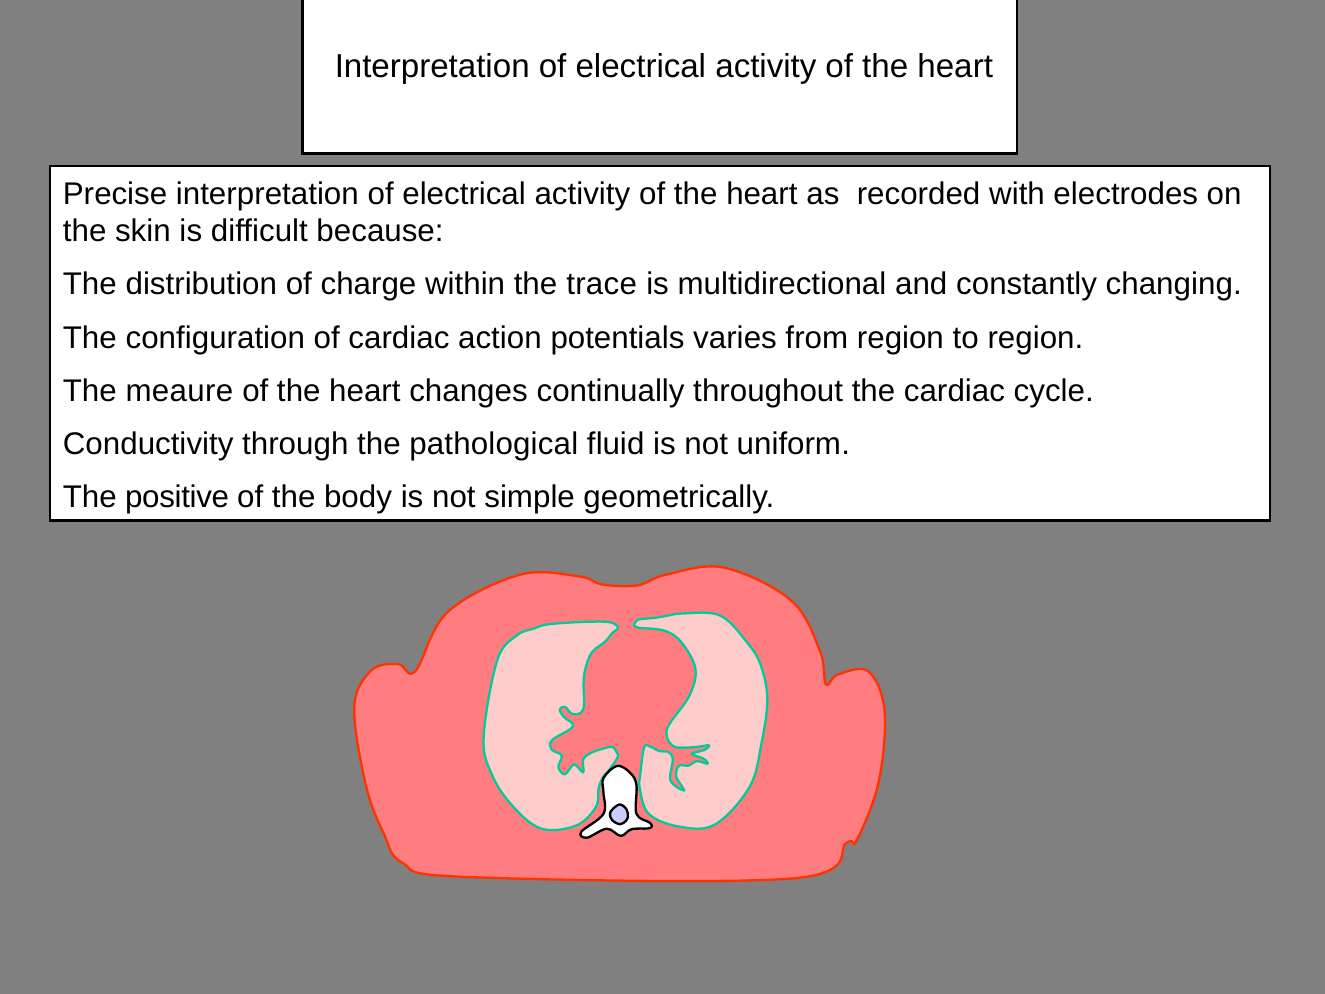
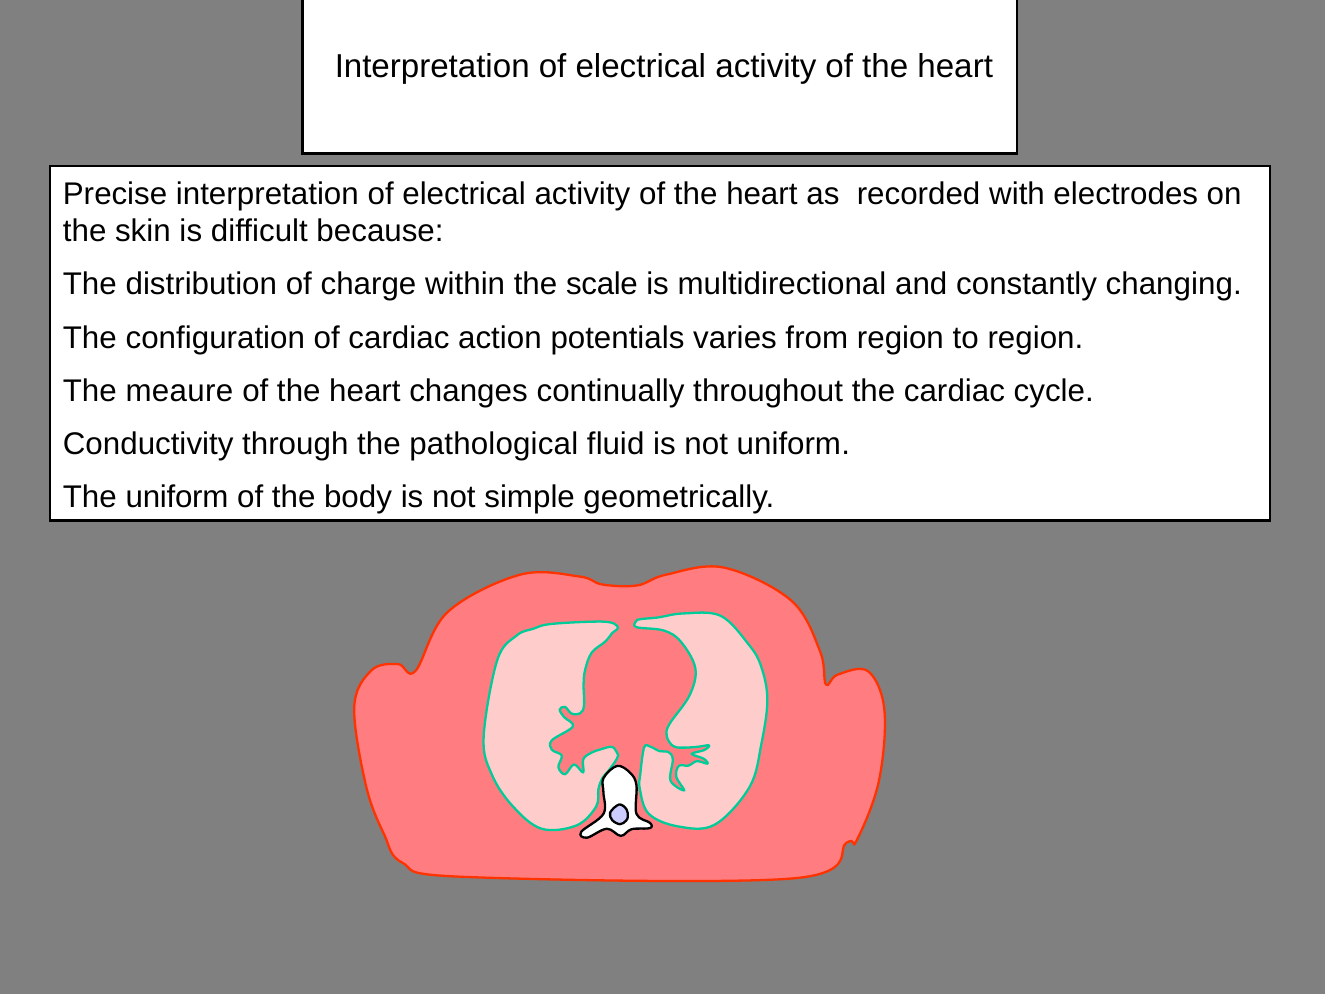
trace: trace -> scale (602, 284)
The positive: positive -> uniform (177, 497)
